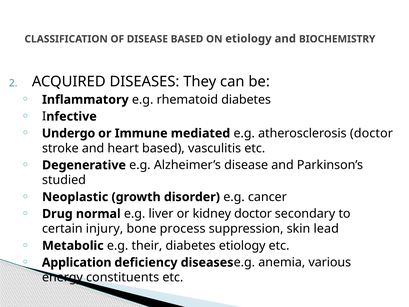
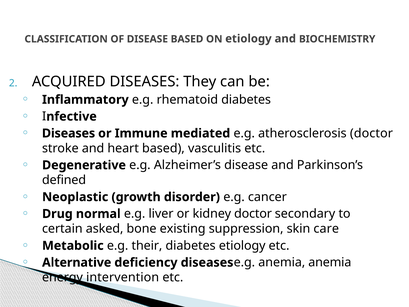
Undergo: Undergo -> Diseases (69, 133)
studied: studied -> defined (64, 180)
injury: injury -> asked (105, 229)
process: process -> existing (183, 229)
lead: lead -> care (326, 229)
Application: Application -> Alternative (77, 262)
anemia various: various -> anemia (330, 262)
constituents: constituents -> intervention (123, 277)
